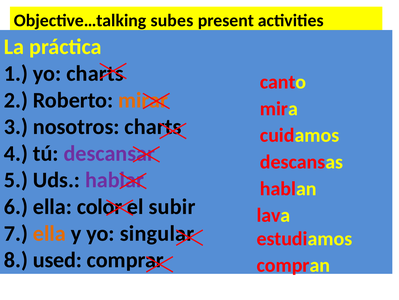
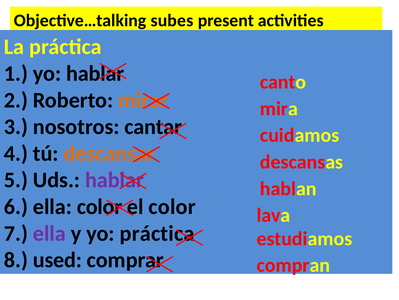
yo charts: charts -> hablar (95, 73)
nosotros charts: charts -> cantar (153, 127)
descansar colour: purple -> orange (109, 153)
el subir: subir -> color (172, 206)
ella colour: orange -> purple (49, 233)
yo singular: singular -> práctica (157, 233)
